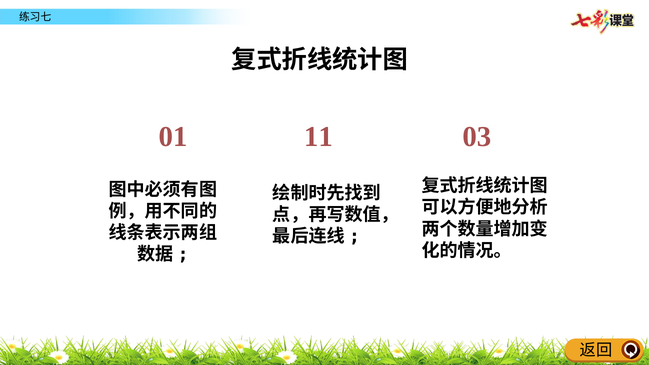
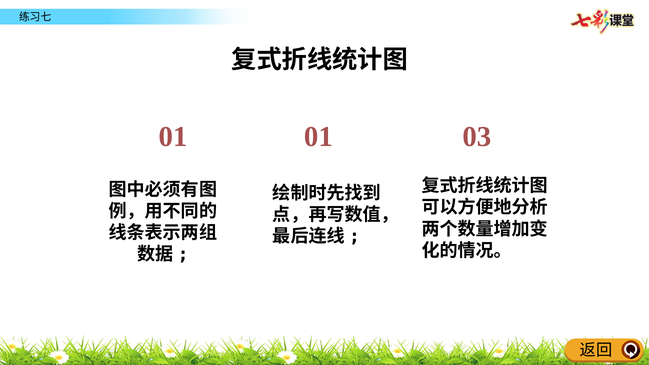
01 11: 11 -> 01 (318, 137)
